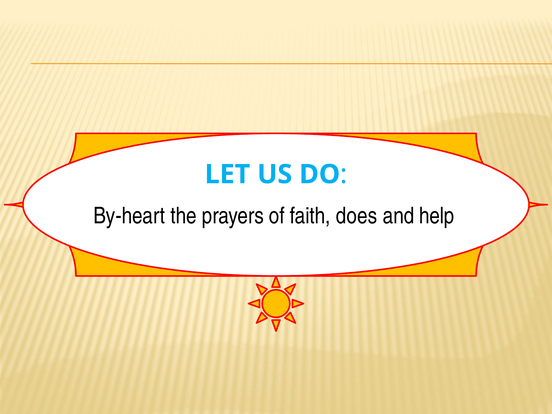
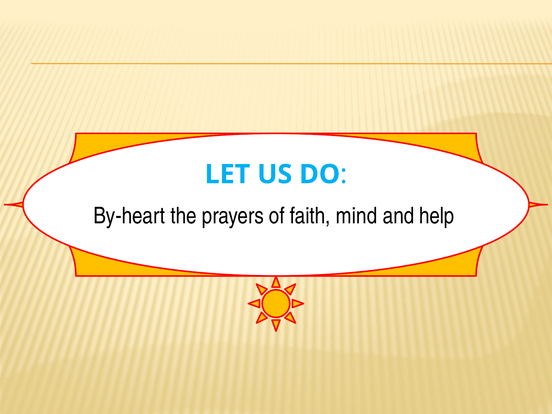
does: does -> mind (357, 216)
